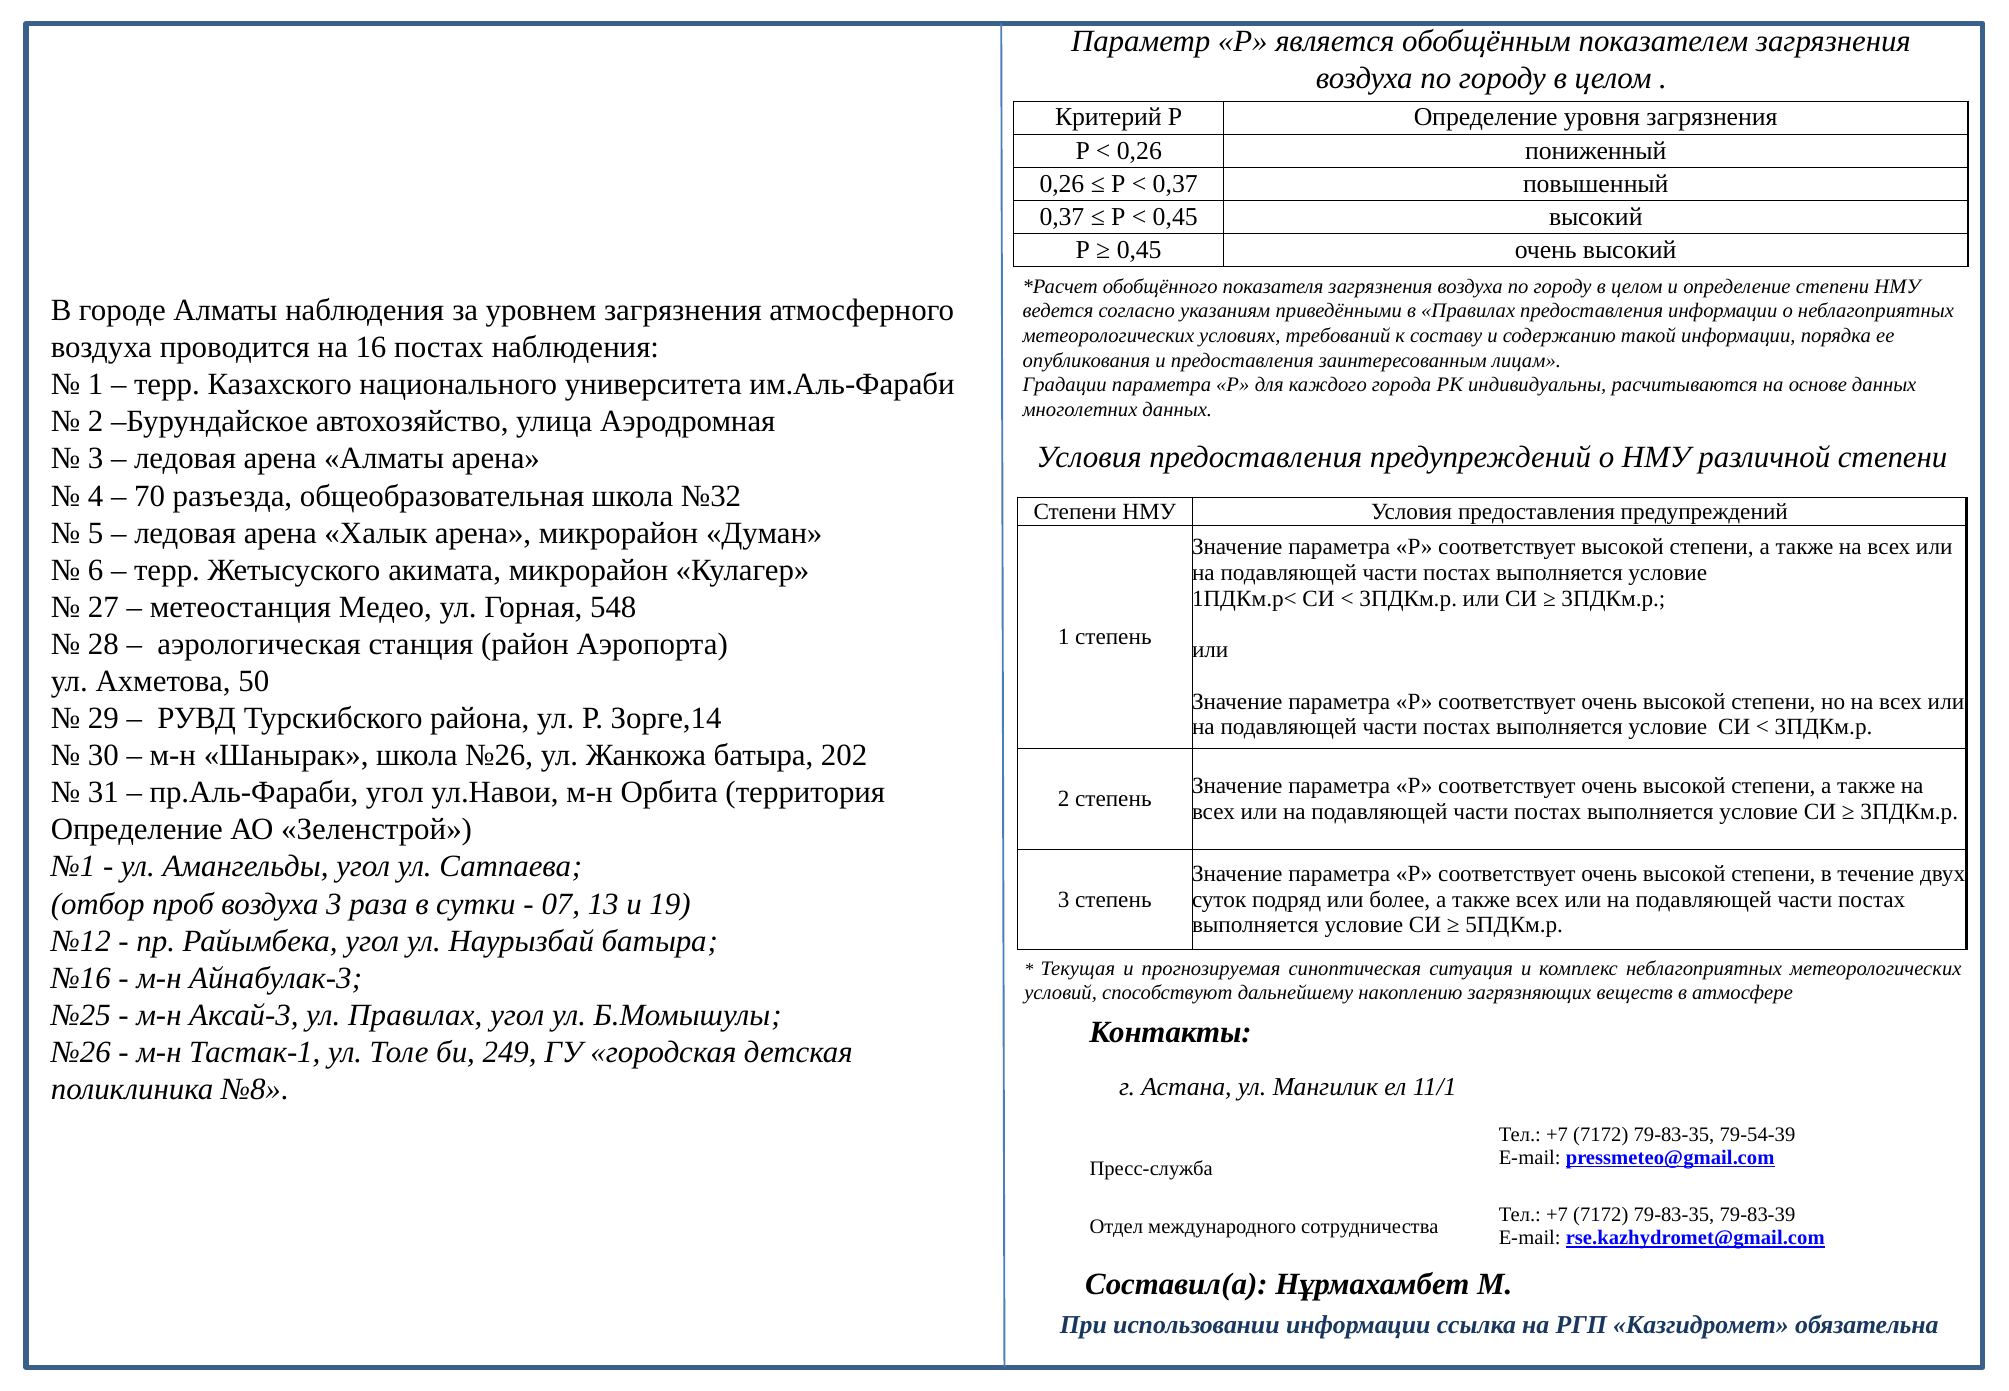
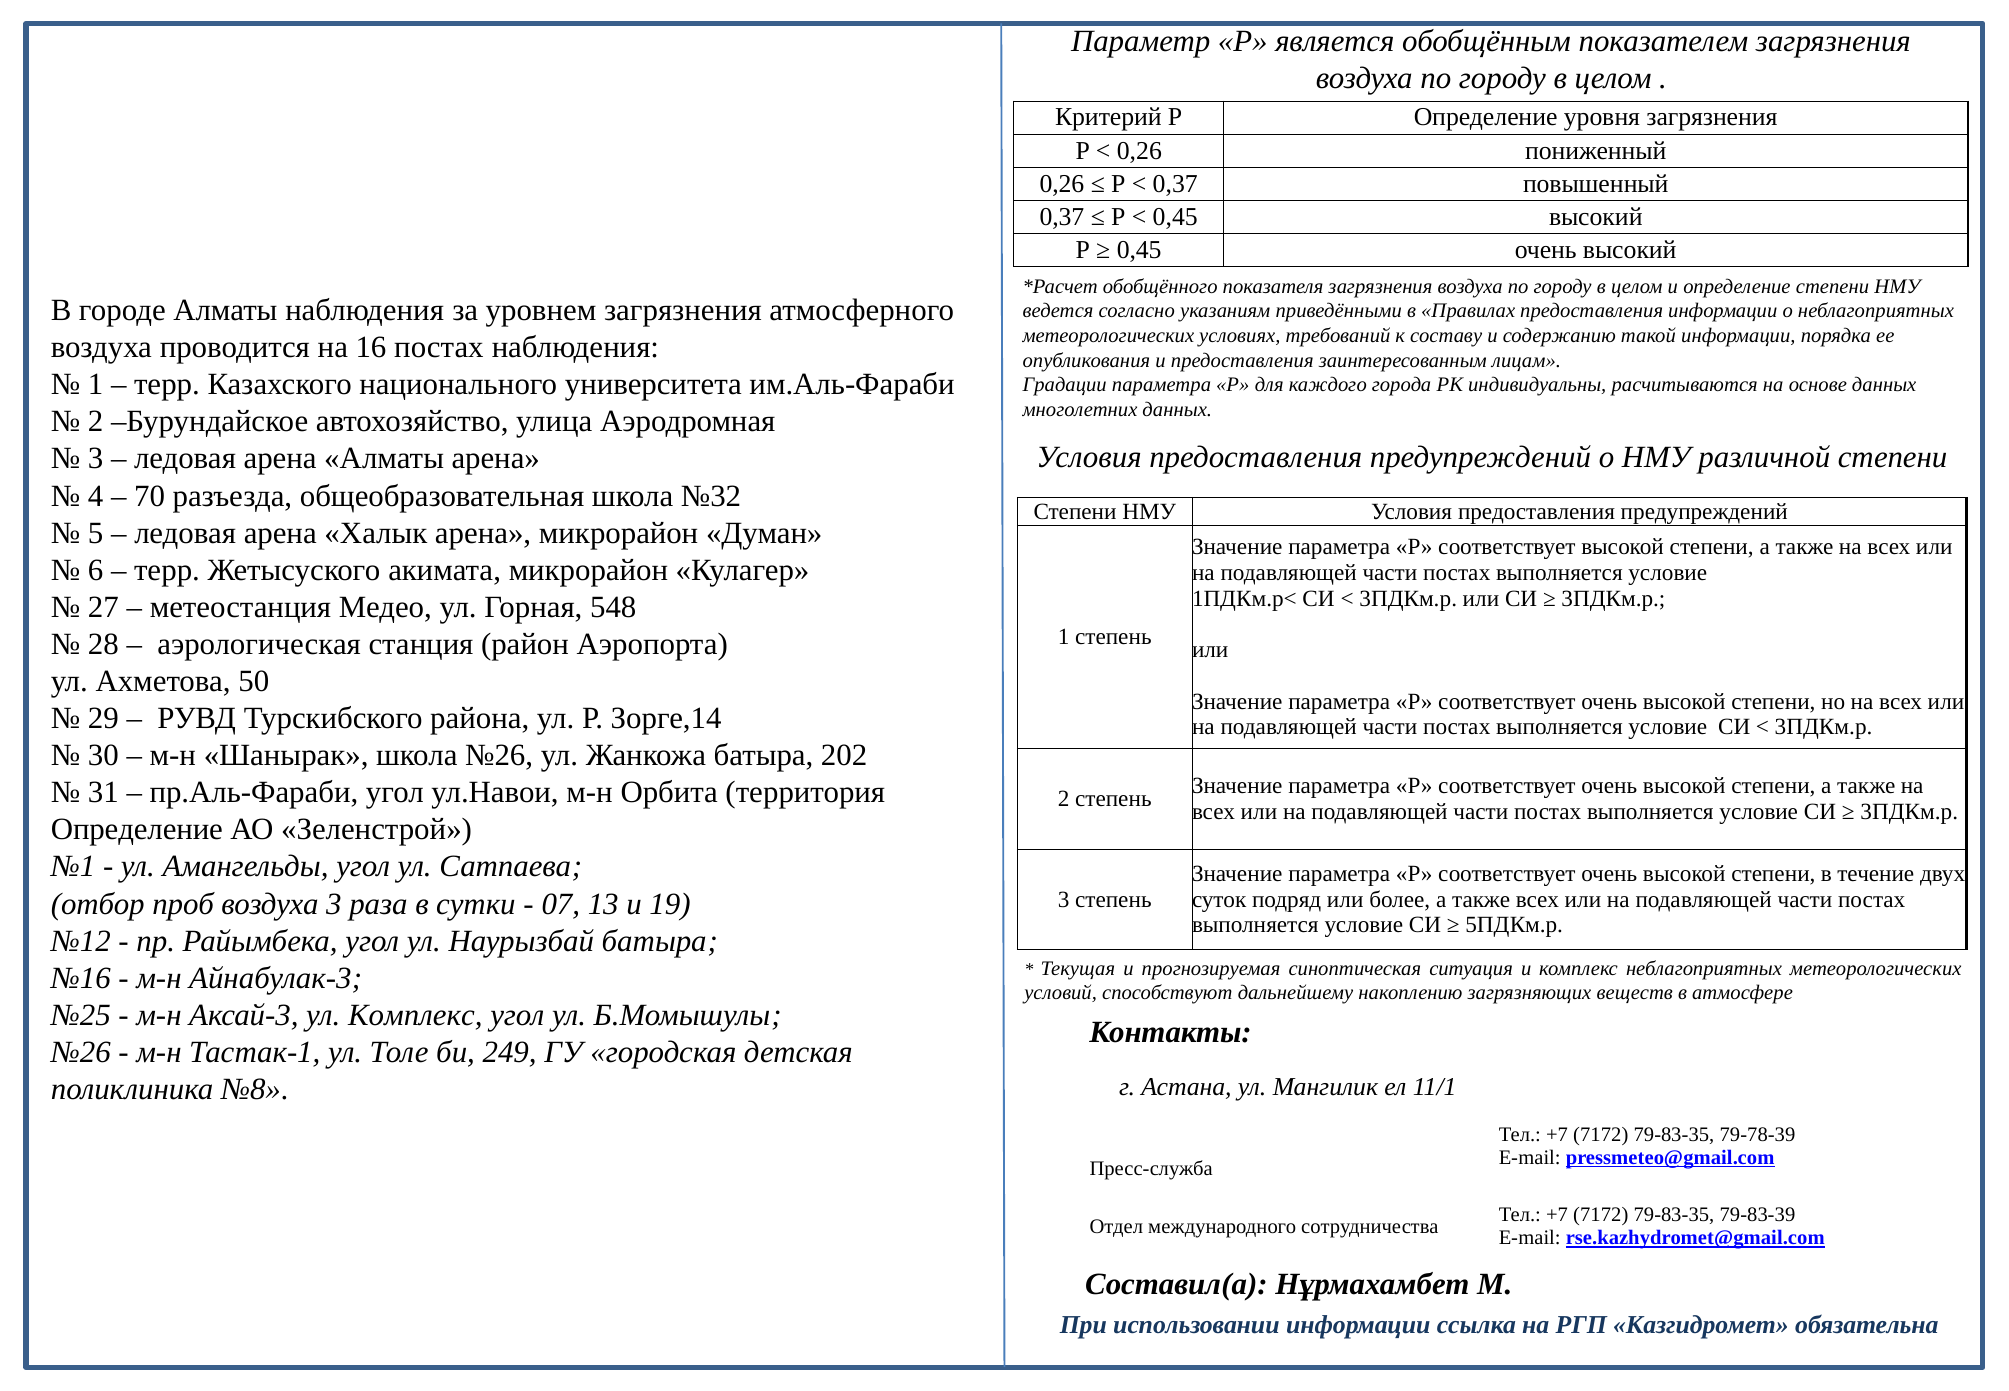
ул Правилах: Правилах -> Комплекс (415, 1015)
79-54-39: 79-54-39 -> 79-78-39 (1757, 1135)
